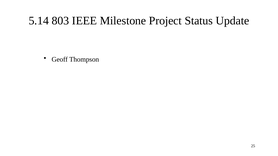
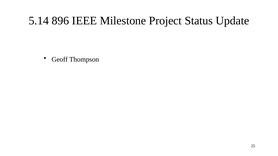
803: 803 -> 896 (60, 21)
